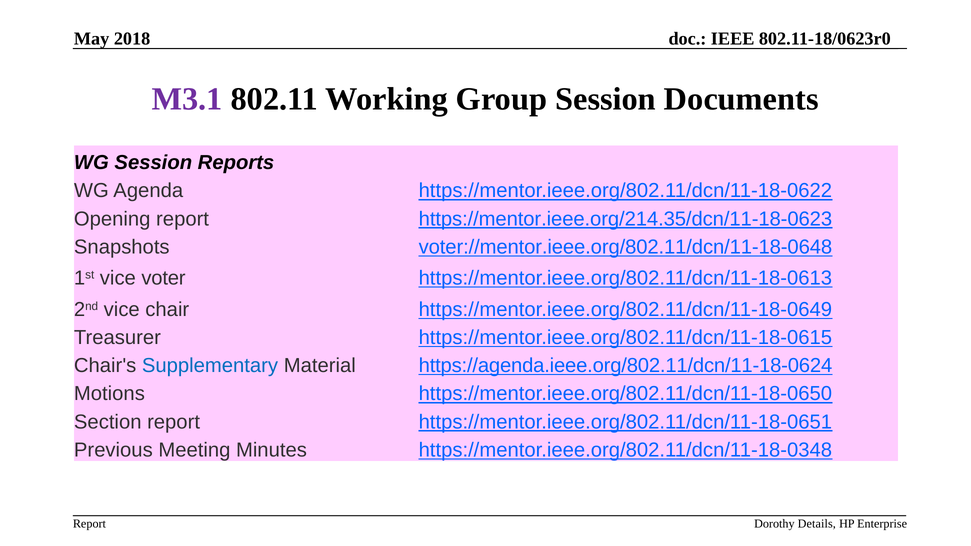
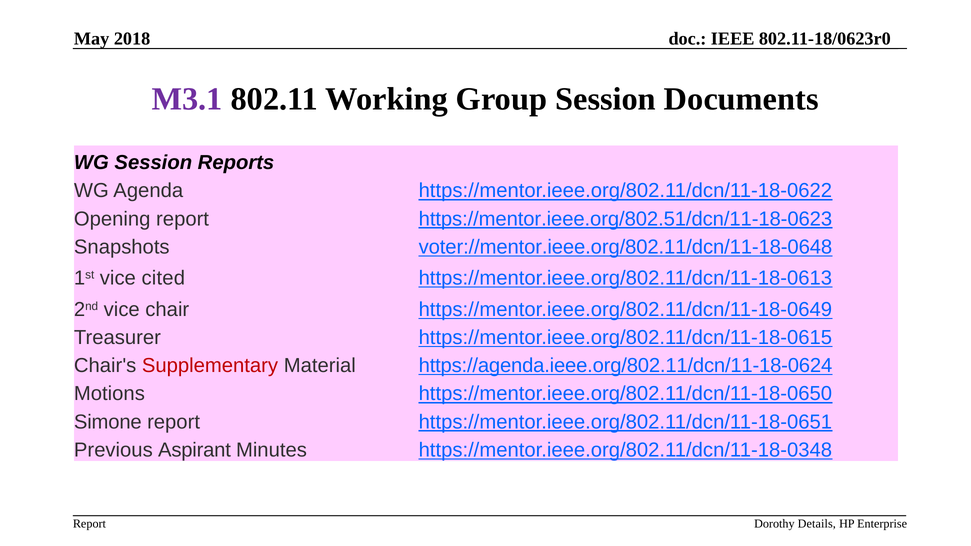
https://mentor.ieee.org/214.35/dcn/11-18-0623: https://mentor.ieee.org/214.35/dcn/11-18-0623 -> https://mentor.ieee.org/802.51/dcn/11-18-0623 (625, 219)
voter: voter -> cited (163, 278)
Supplementary colour: blue -> red (210, 366)
Section: Section -> Simone (108, 422)
Meeting: Meeting -> Aspirant (195, 450)
